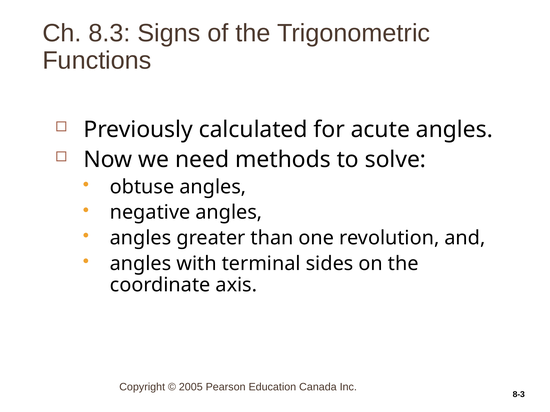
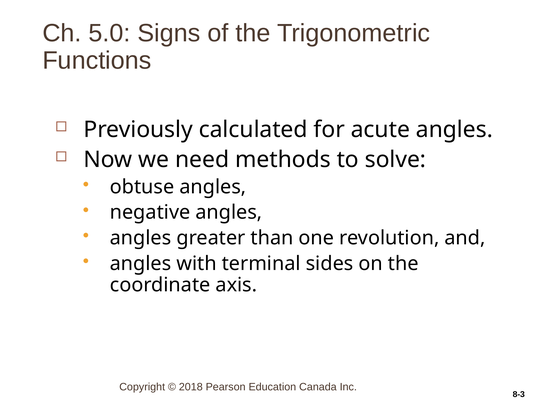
8.3: 8.3 -> 5.0 (110, 33)
2005: 2005 -> 2018 (191, 388)
